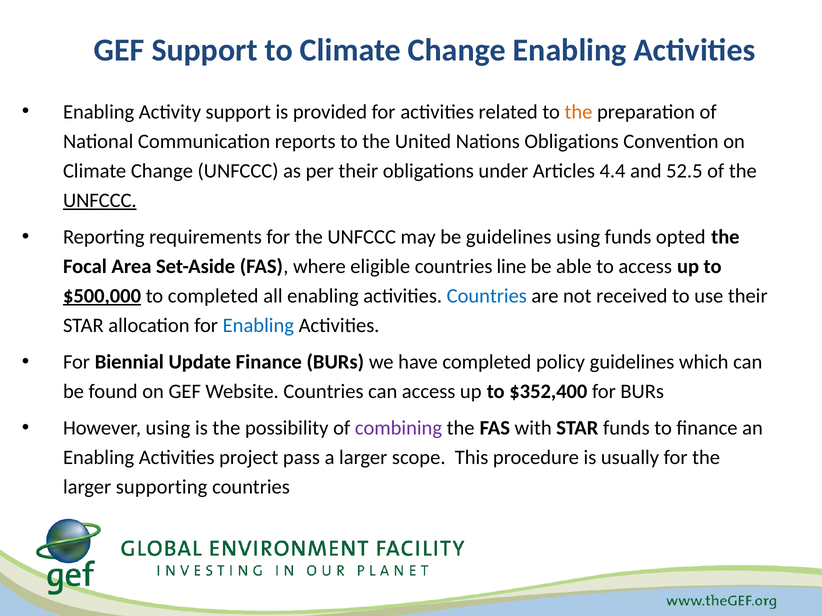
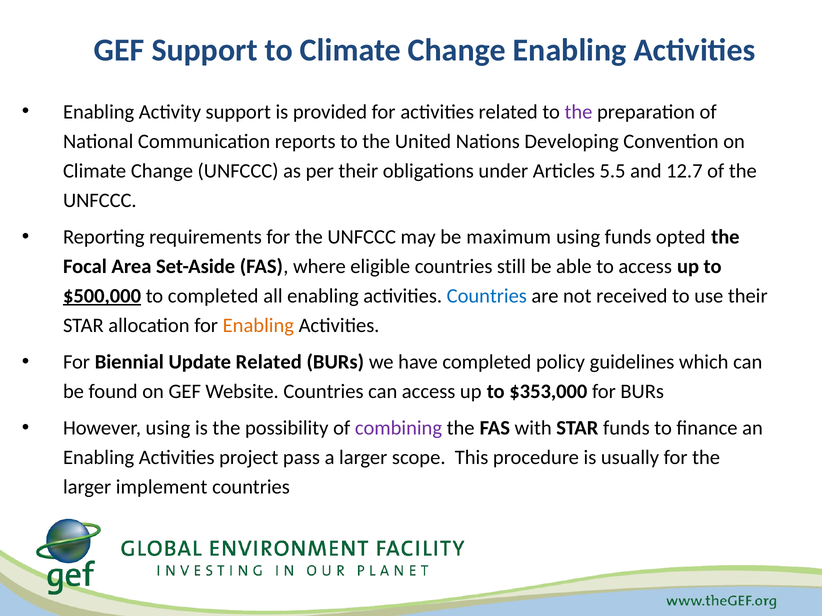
the colour: orange -> purple (578, 112)
Nations Obligations: Obligations -> Developing (572, 141)
4.4: 4.4 -> 5.5 (613, 171)
52.5: 52.5 -> 12.7 (684, 171)
UNFCCC underline: present -> none (100, 201)
be guidelines: guidelines -> maximum (509, 237)
line: line -> still (511, 267)
Enabling colour: blue -> orange (258, 326)
Update Finance: Finance -> Related (269, 362)
$352,400: $352,400 -> $353,000 (548, 392)
supporting: supporting -> implement (162, 487)
